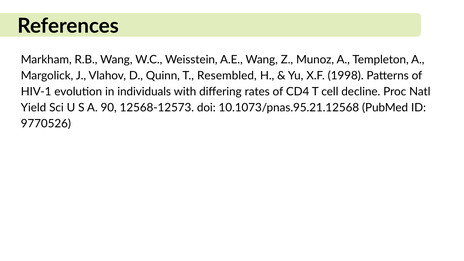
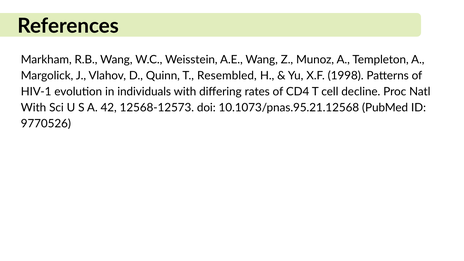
Yield: Yield -> With (34, 108)
90: 90 -> 42 (109, 108)
